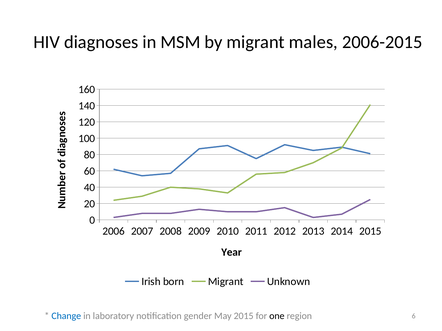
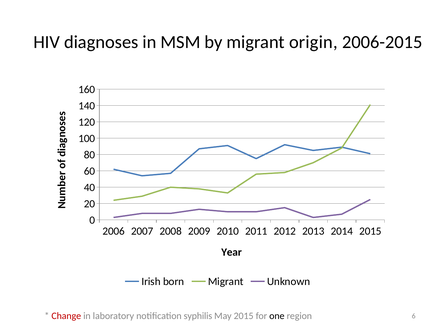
males: males -> origin (313, 42)
Change colour: blue -> red (66, 317)
gender: gender -> syphilis (198, 317)
